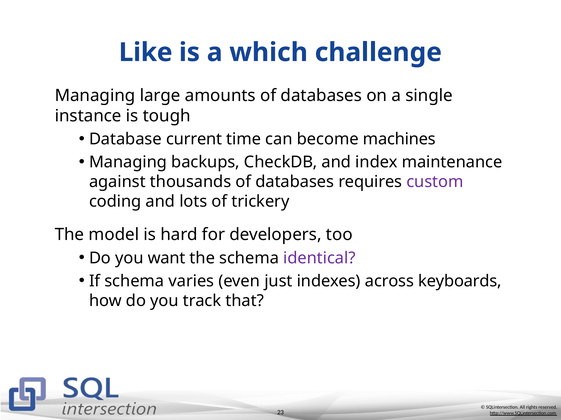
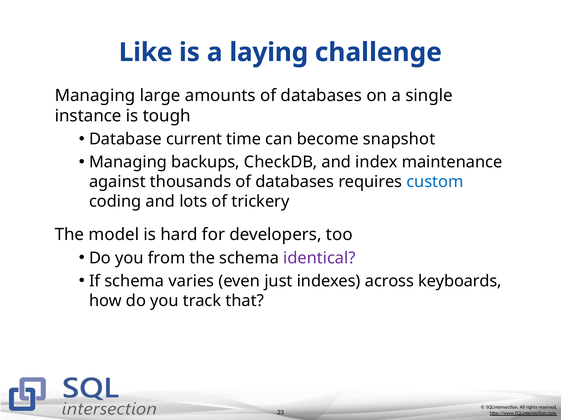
which: which -> laying (269, 53)
machines: machines -> snapshot (399, 139)
custom colour: purple -> blue (435, 182)
want: want -> from (167, 258)
